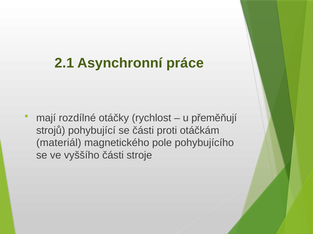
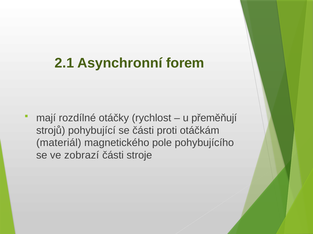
práce: práce -> forem (185, 63)
vyššího: vyššího -> zobrazí (82, 156)
